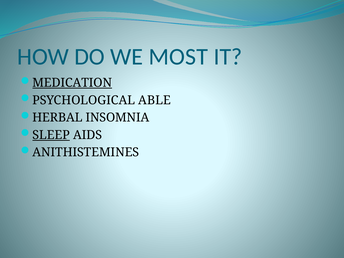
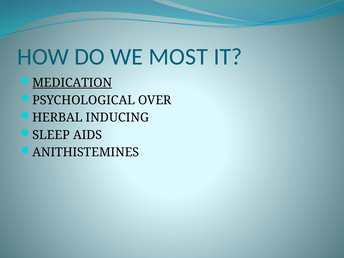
ABLE: ABLE -> OVER (155, 100)
INSOMNIA: INSOMNIA -> INDUCING (117, 118)
SLEEP underline: present -> none (51, 135)
